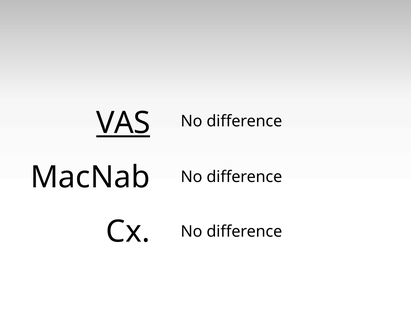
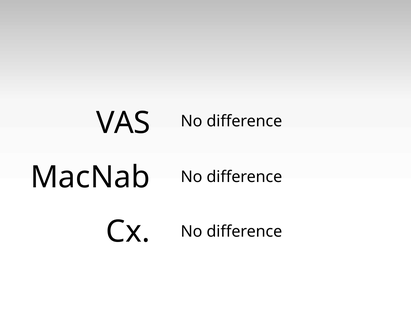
VAS underline: present -> none (123, 123)
